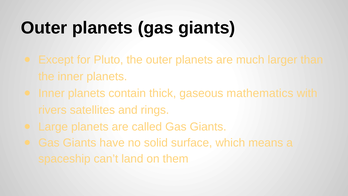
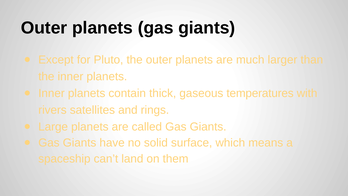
mathematics: mathematics -> temperatures (260, 93)
